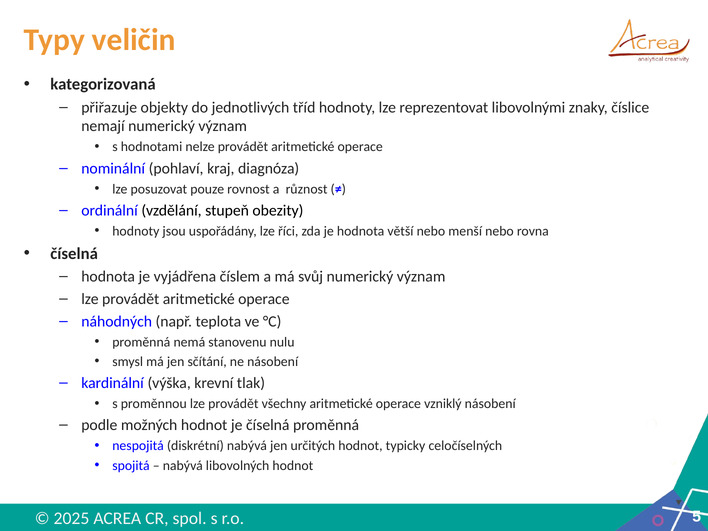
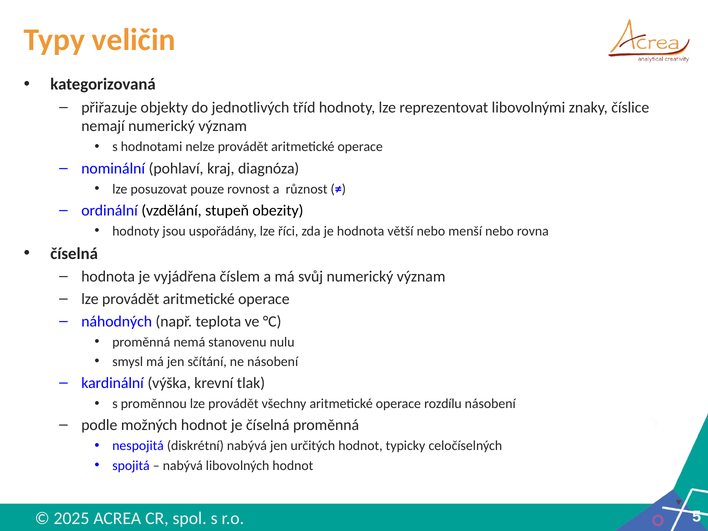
vzniklý: vzniklý -> rozdílu (443, 404)
